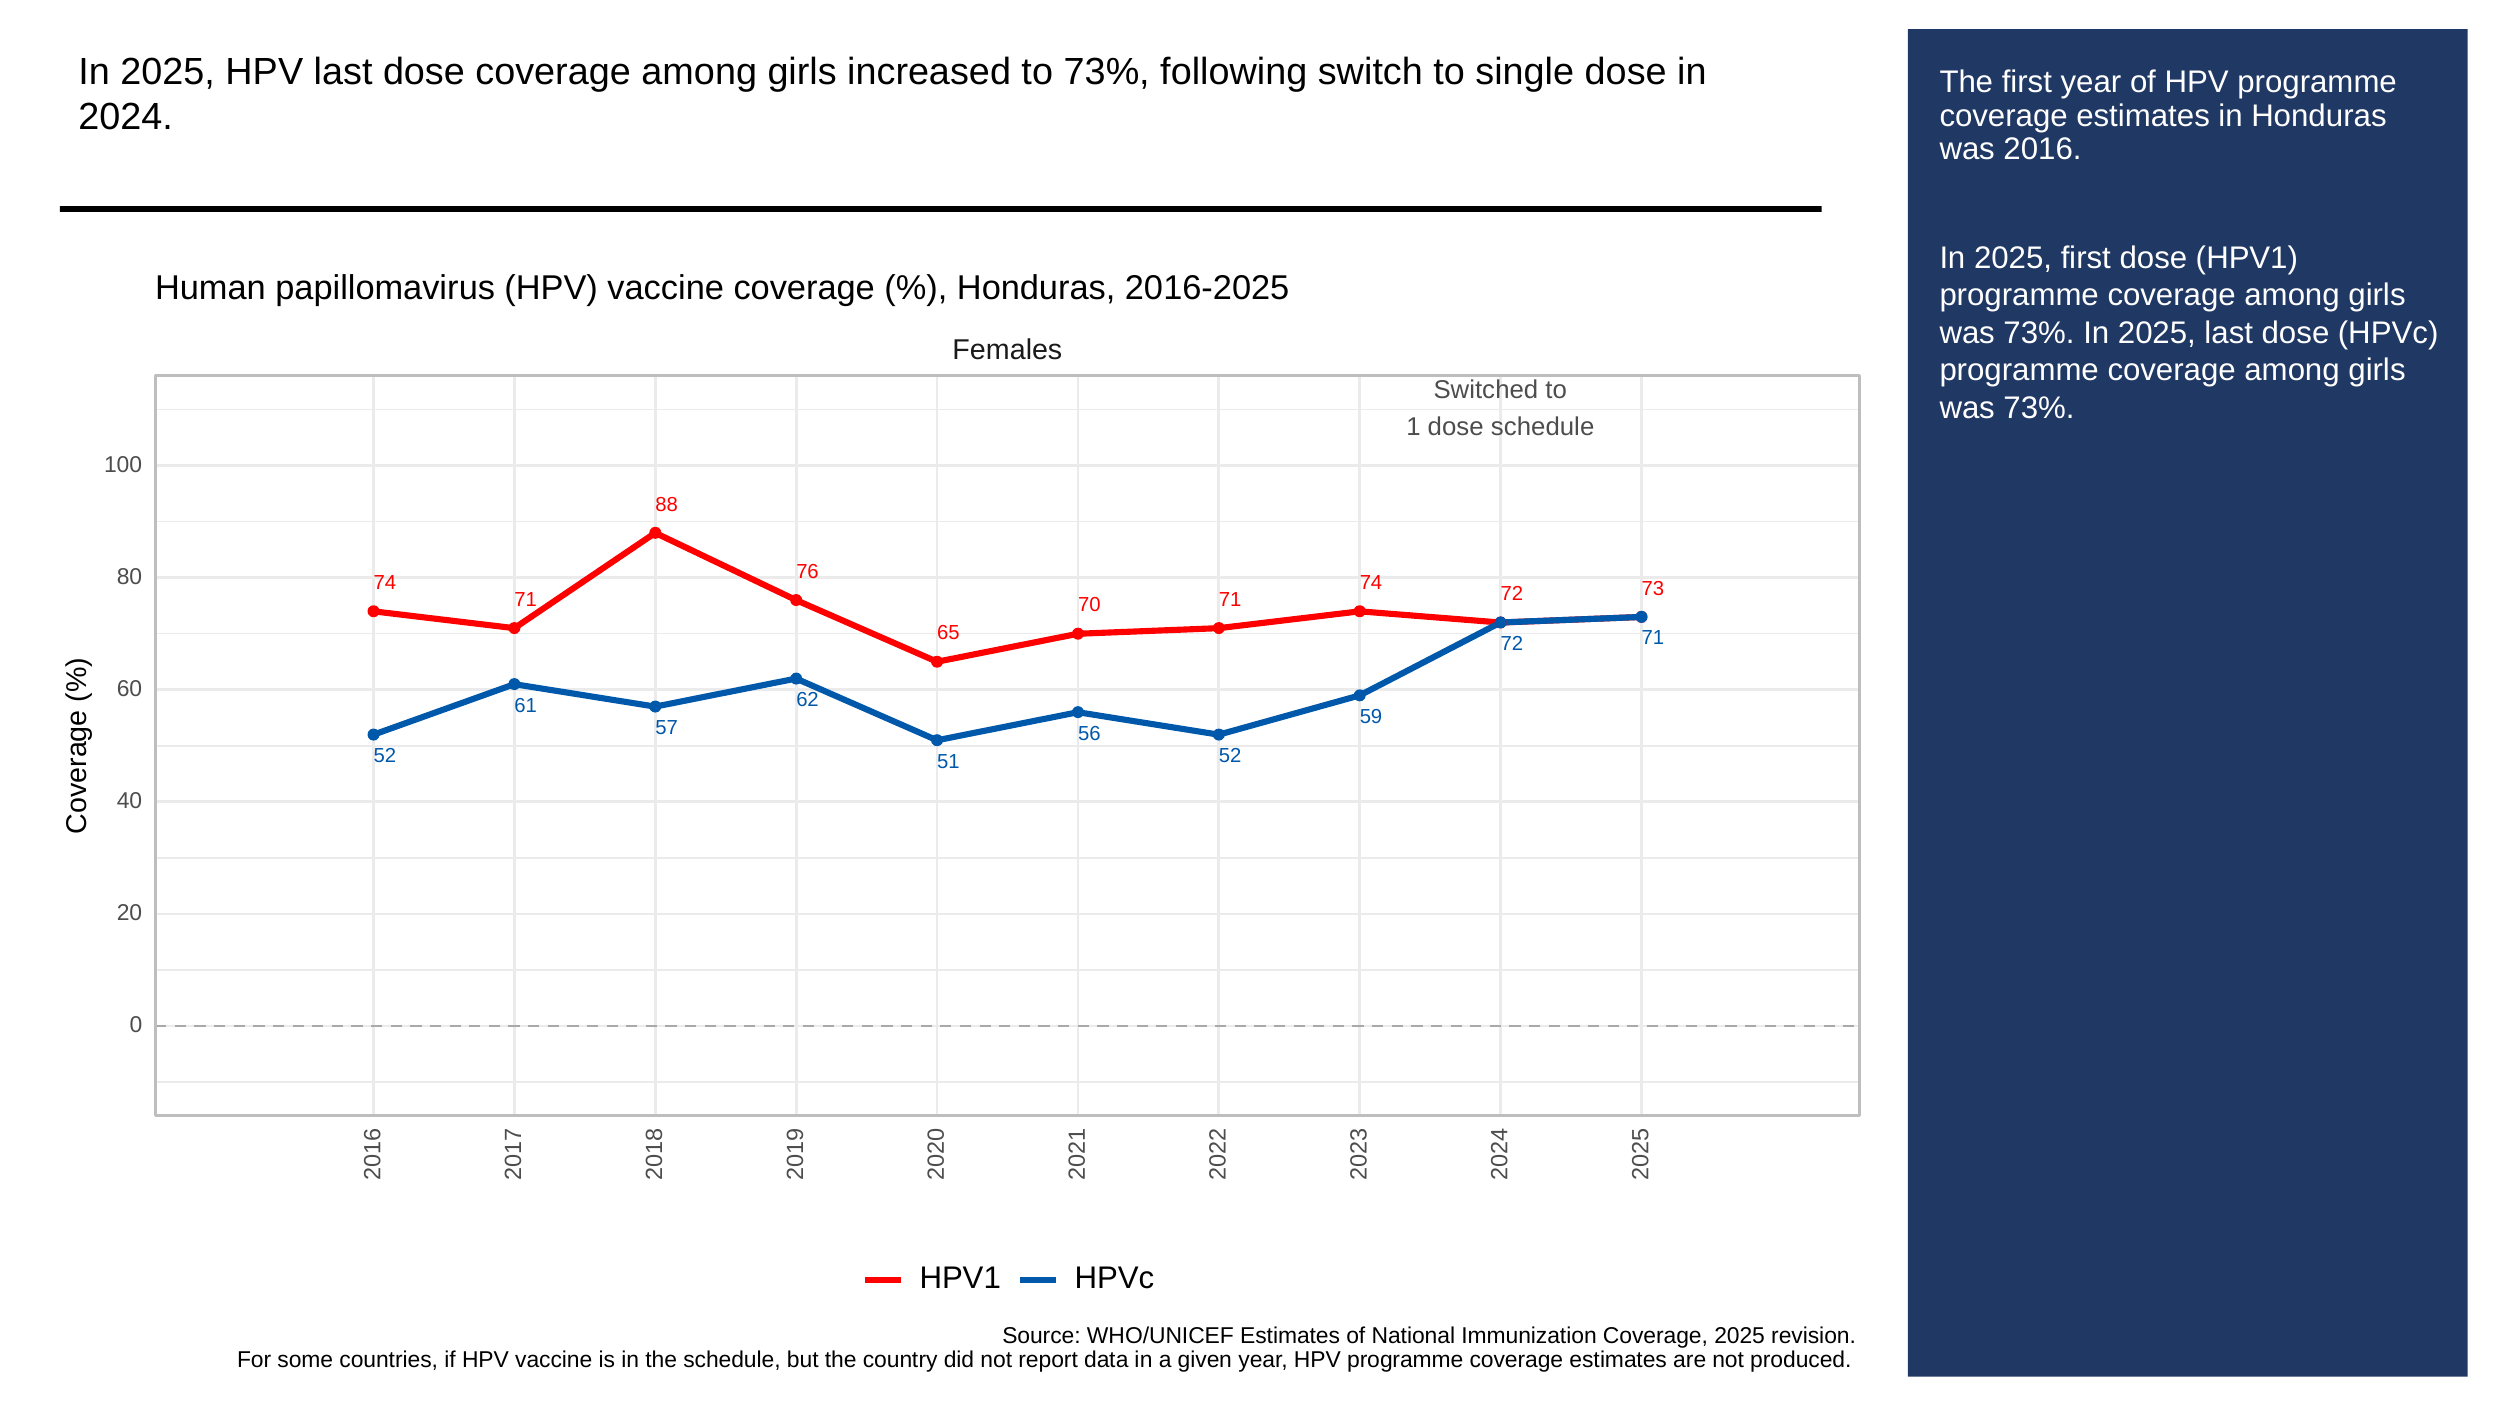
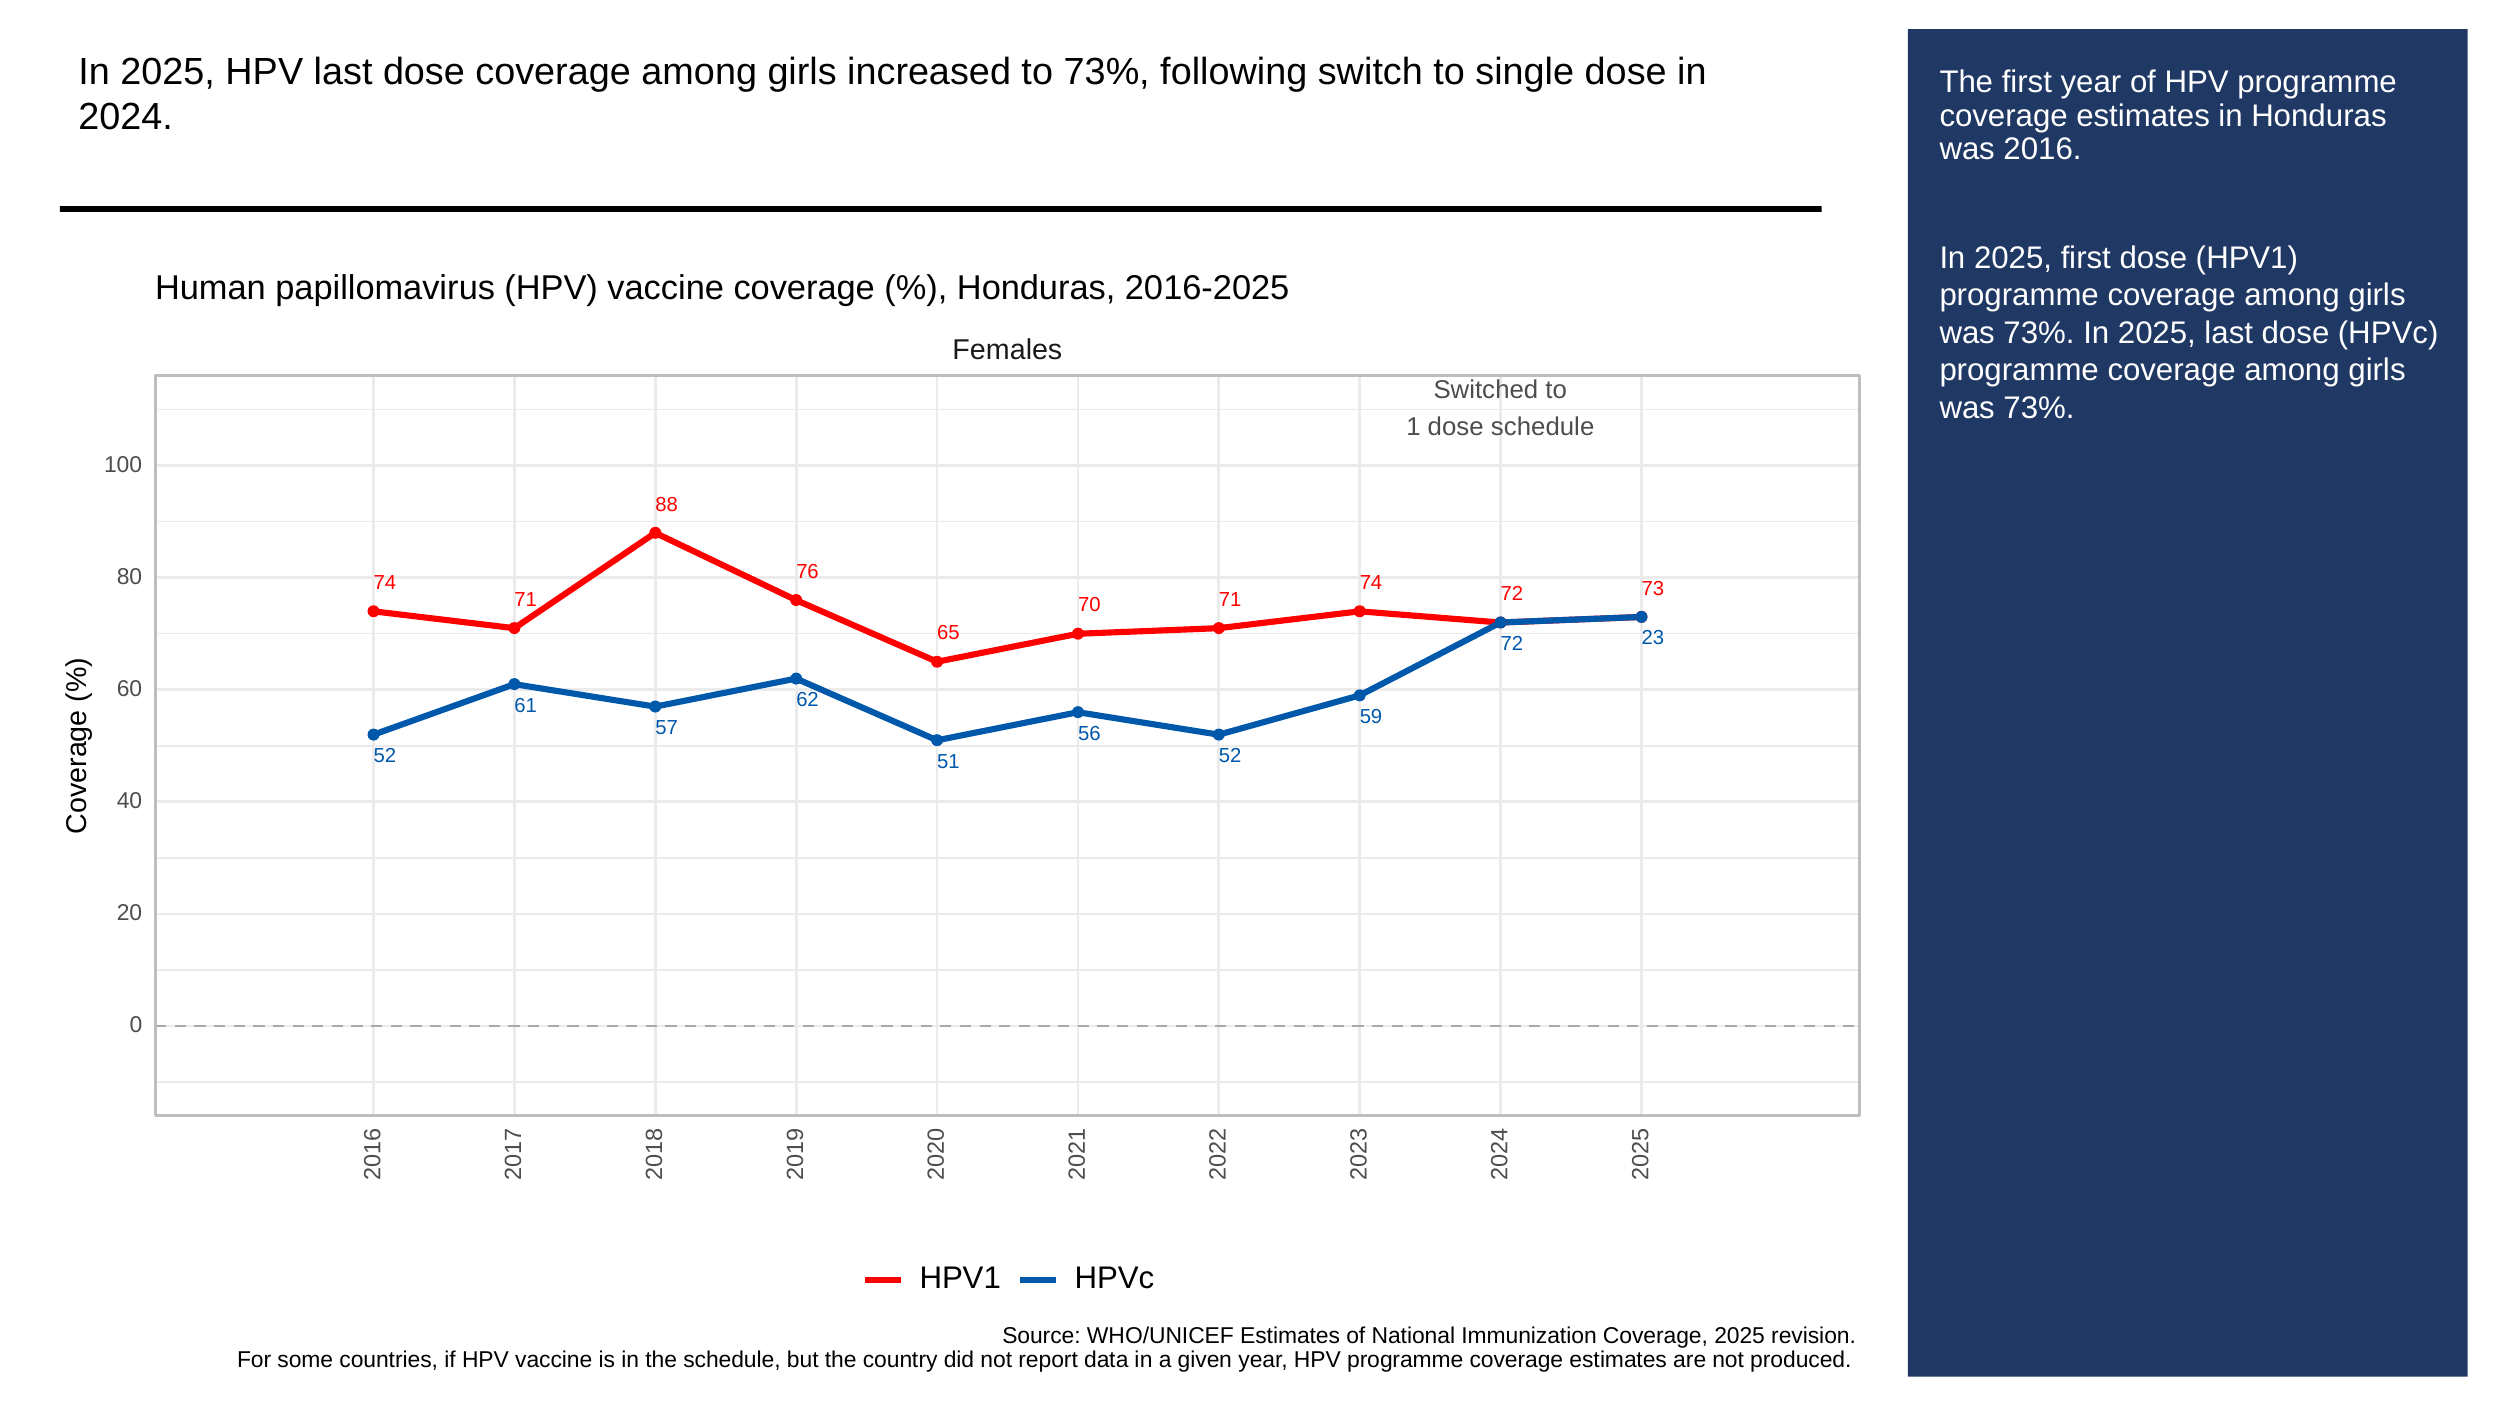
72 71: 71 -> 23 (1653, 638)
